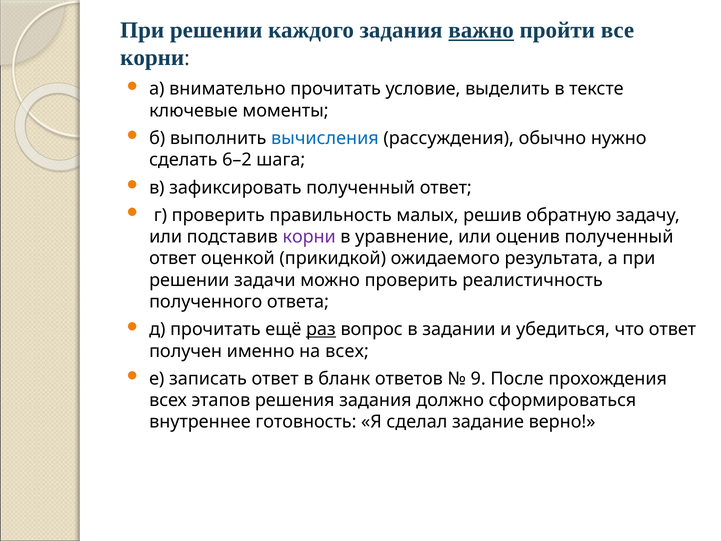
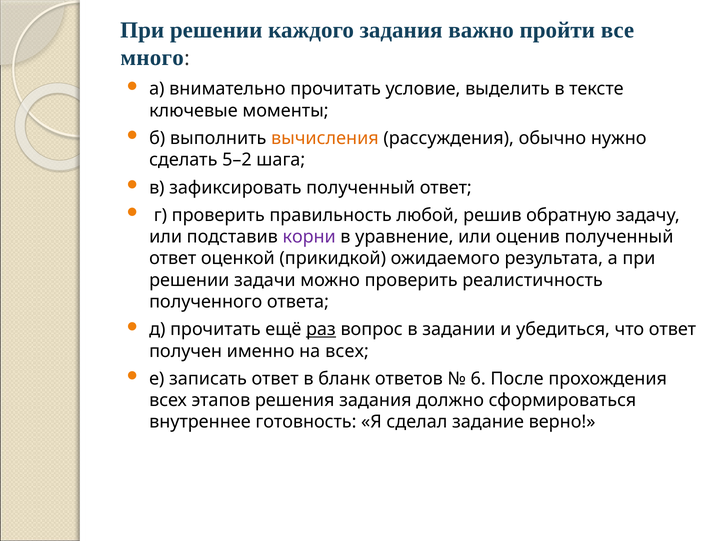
важно underline: present -> none (481, 30)
корни: корни -> много (152, 58)
вычисления colour: blue -> orange (325, 138)
6–2: 6–2 -> 5–2 (237, 160)
малых: малых -> любой (428, 215)
9: 9 -> 6 (478, 379)
